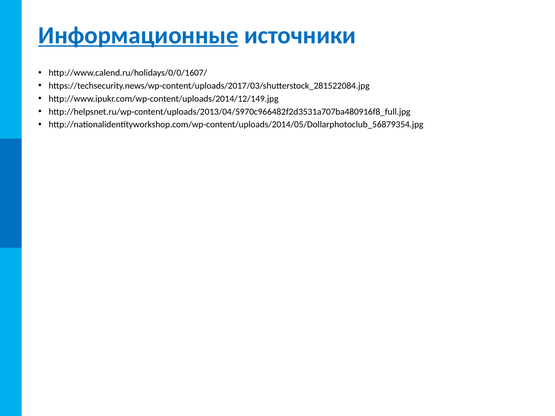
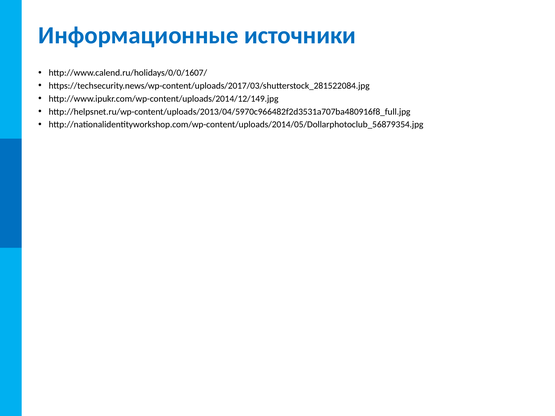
Информационные underline: present -> none (138, 35)
